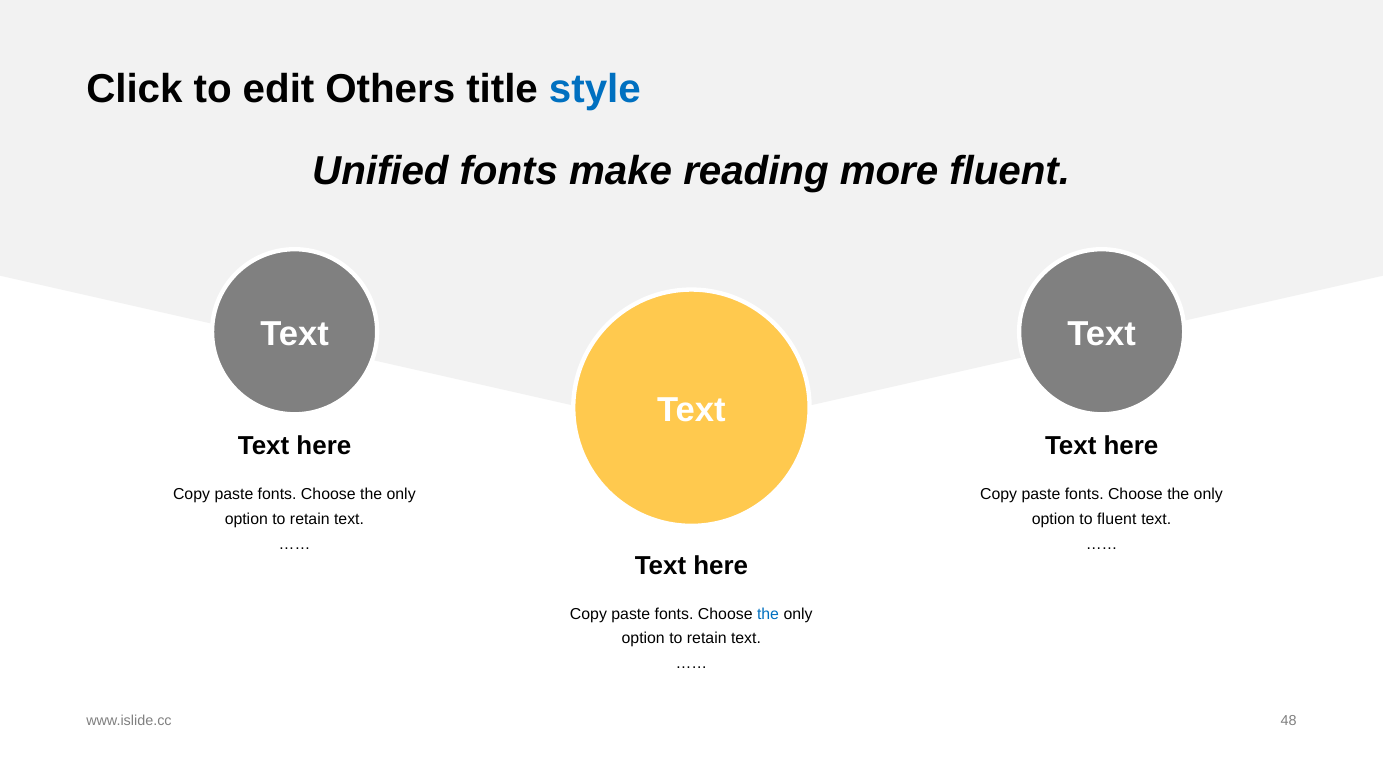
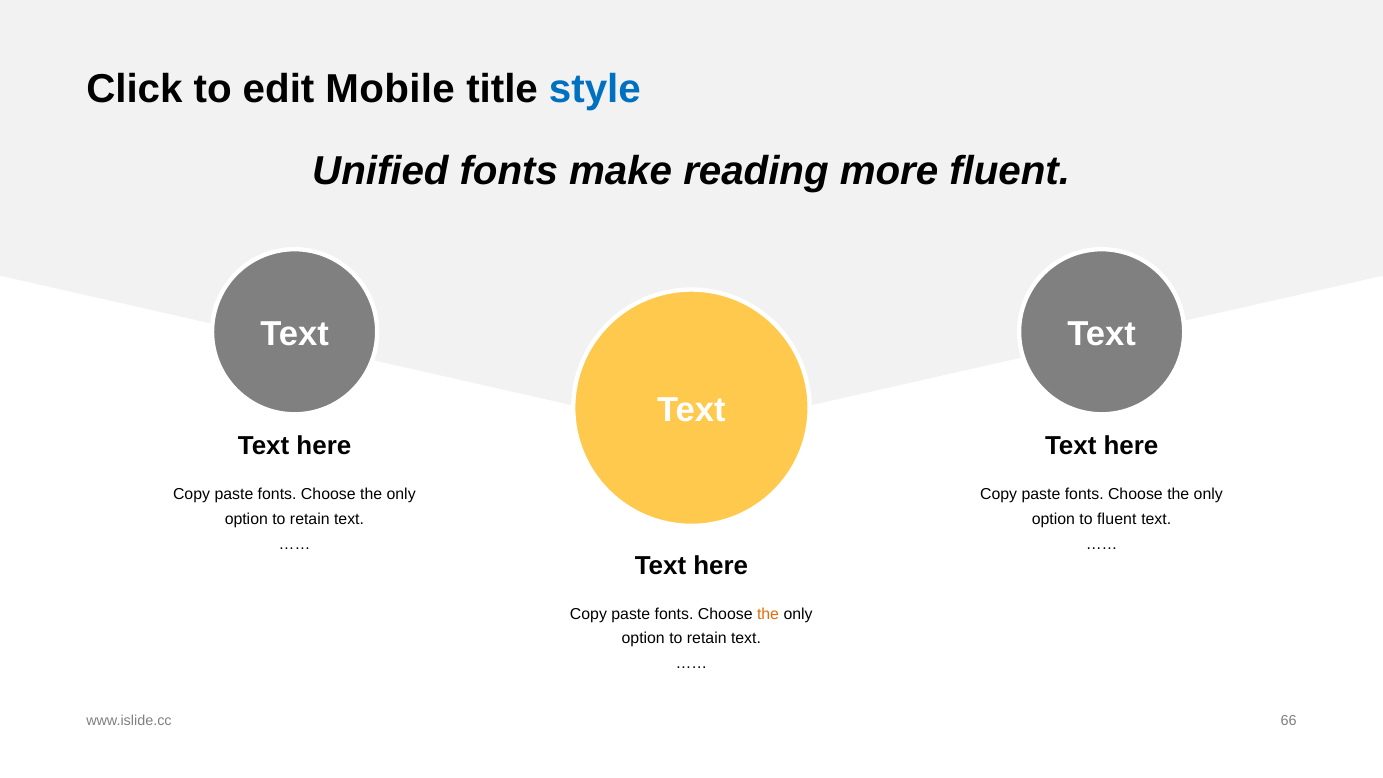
Others: Others -> Mobile (390, 89)
the colour: blue -> orange (768, 614)
48: 48 -> 66 (1289, 721)
